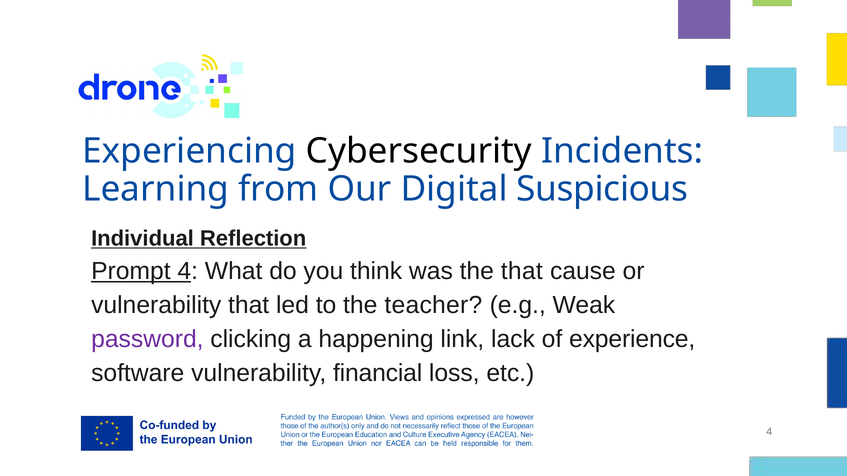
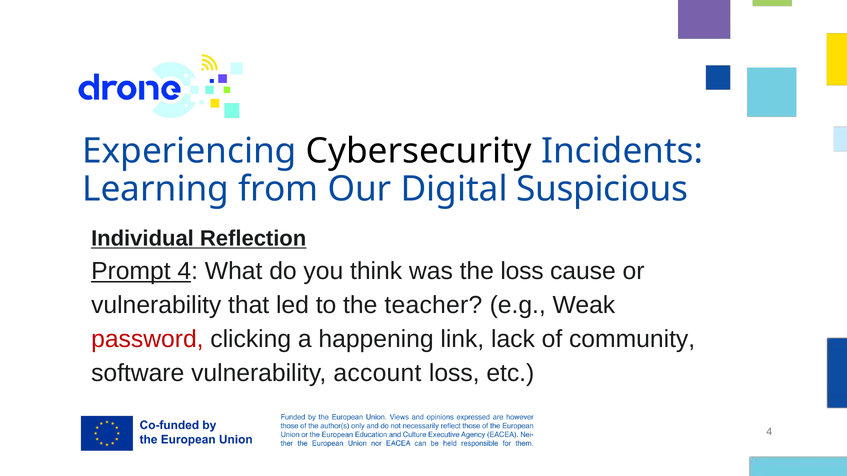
the that: that -> loss (522, 271)
password colour: purple -> red (147, 339)
experience: experience -> community (632, 339)
financial: financial -> account (377, 373)
